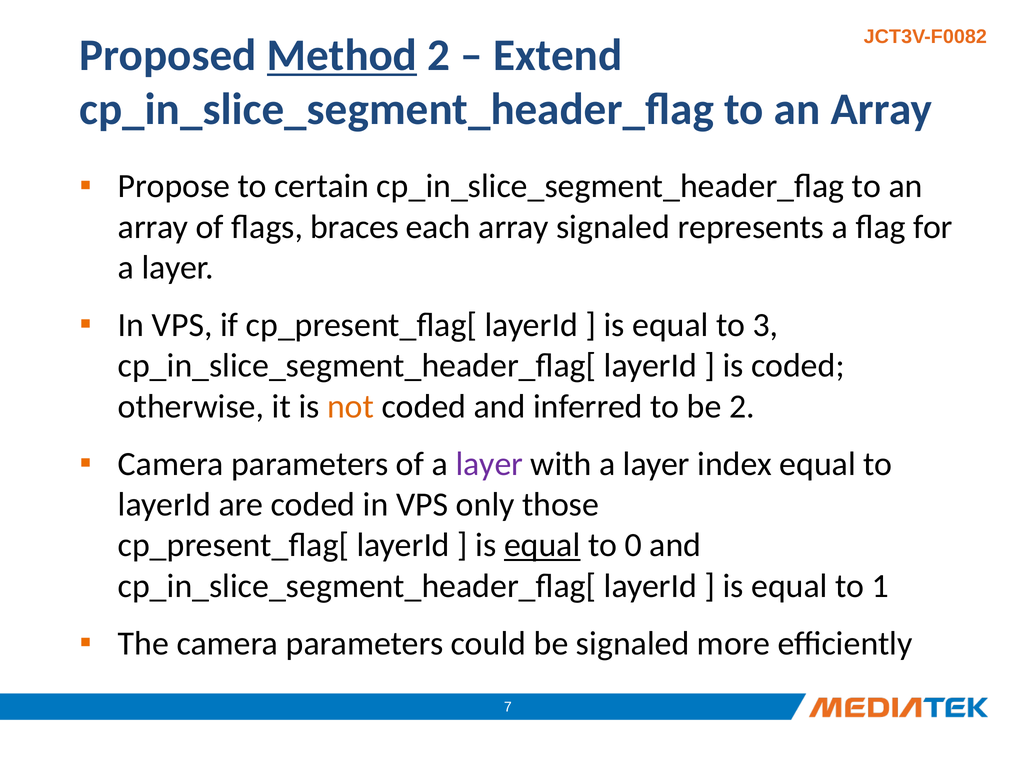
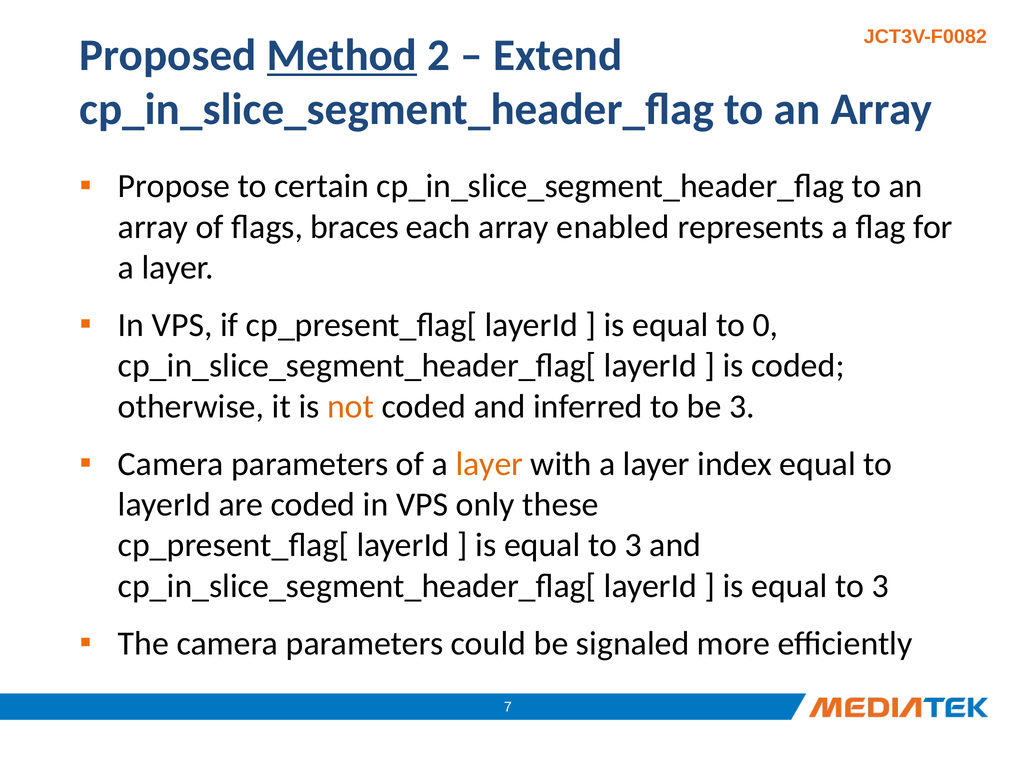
array signaled: signaled -> enabled (613, 227)
3: 3 -> 0 (766, 325)
be 2: 2 -> 3 (742, 406)
layer colour: purple -> orange (489, 464)
those: those -> these (560, 505)
equal underline: present -> none (542, 545)
0: 0 -> 3 (633, 545)
1: 1 -> 3 (880, 586)
